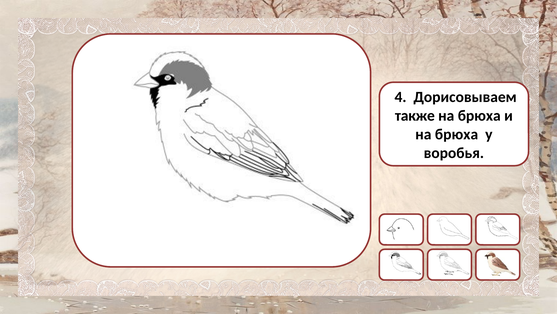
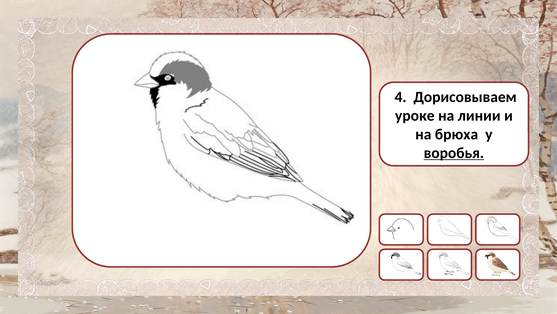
также: также -> уроке (415, 116)
брюха: брюха -> линии (479, 116)
воробья underline: none -> present (454, 153)
